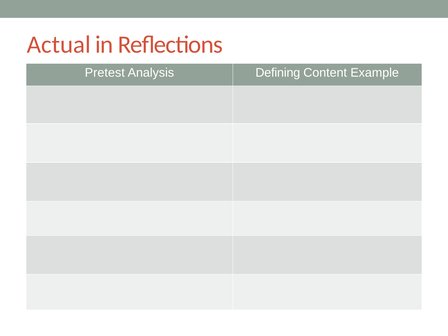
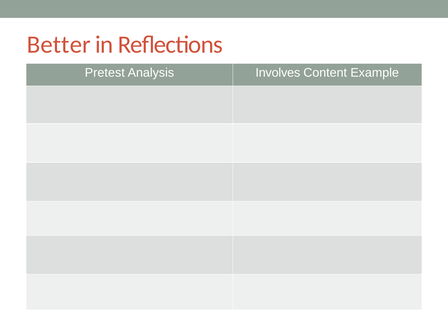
Actual: Actual -> Better (59, 45)
Defining: Defining -> Involves (278, 73)
